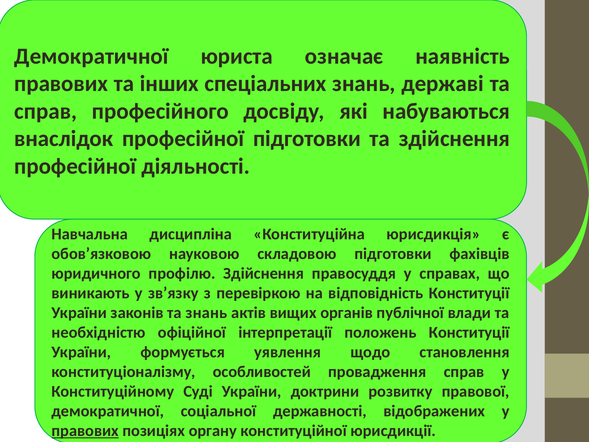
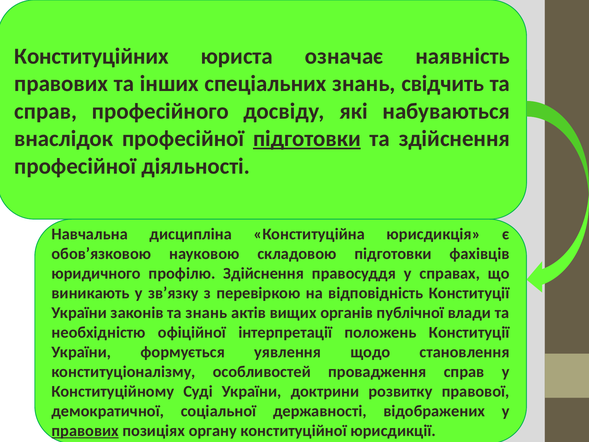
Демократичної: Демократичної -> Конституційних (91, 56)
державі: державі -> свідчить (443, 84)
підготовки underline: none -> present (307, 139)
